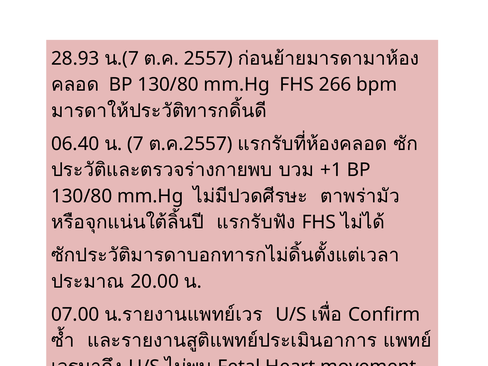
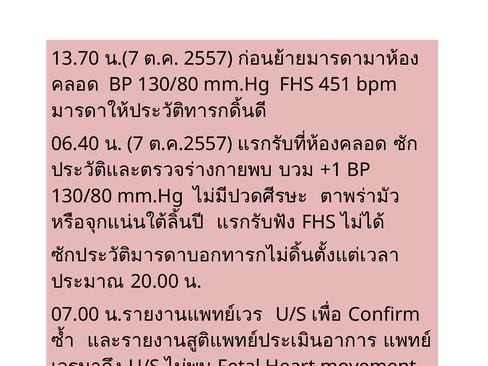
28.93: 28.93 -> 13.70 (75, 58)
266: 266 -> 451 (335, 85)
